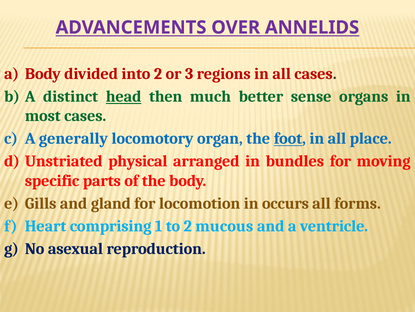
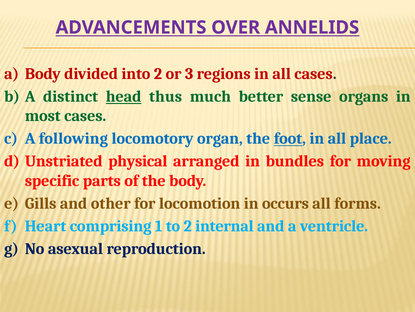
then: then -> thus (166, 96)
generally: generally -> following (73, 138)
gland: gland -> other (111, 203)
mucous: mucous -> internal (224, 226)
